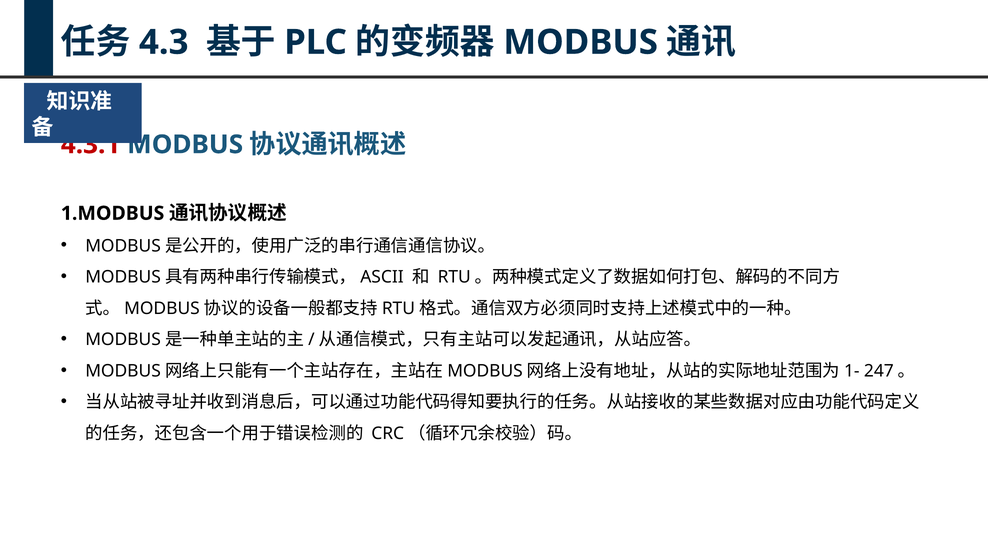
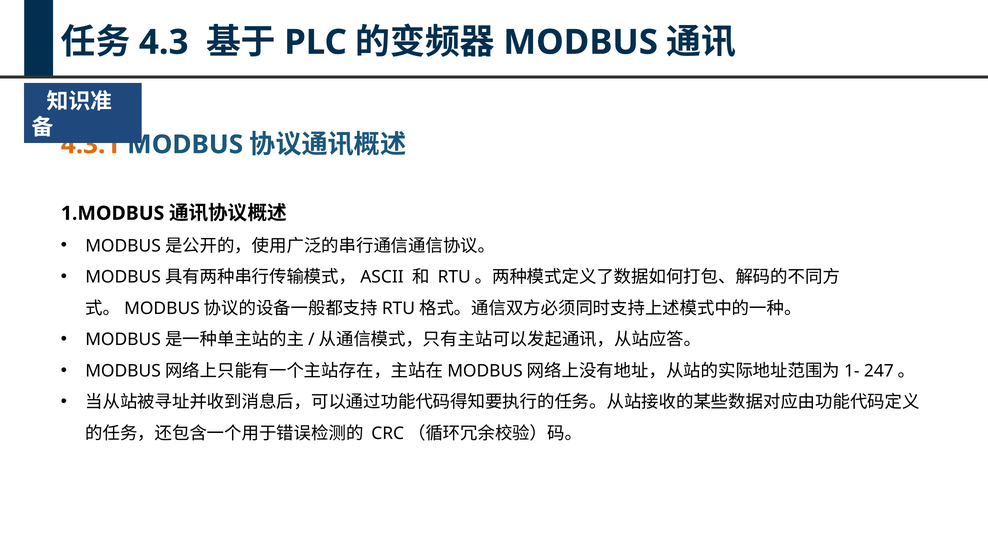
4.3.1 colour: red -> orange (91, 145)
